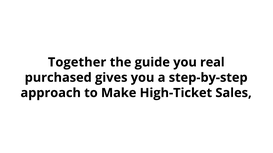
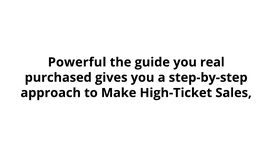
Together: Together -> Powerful (77, 62)
